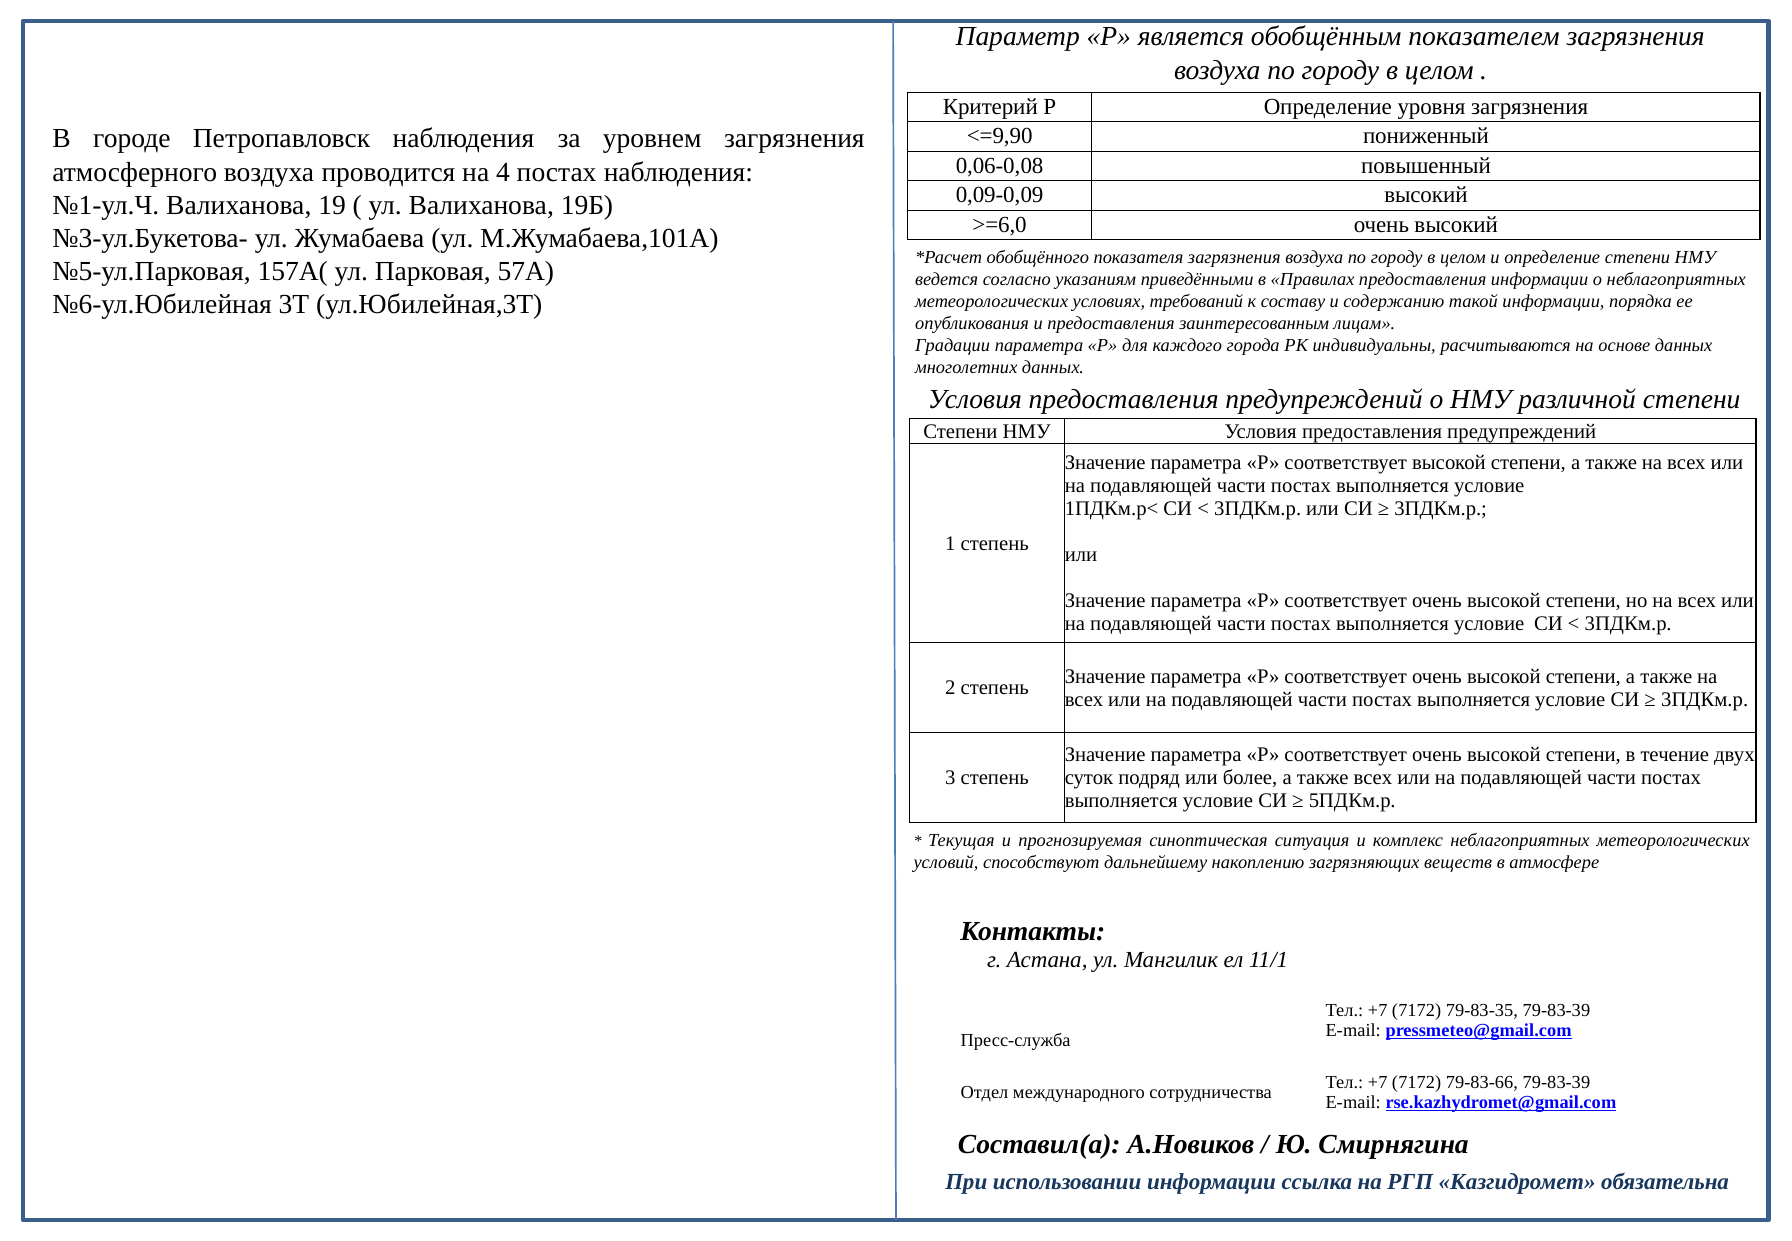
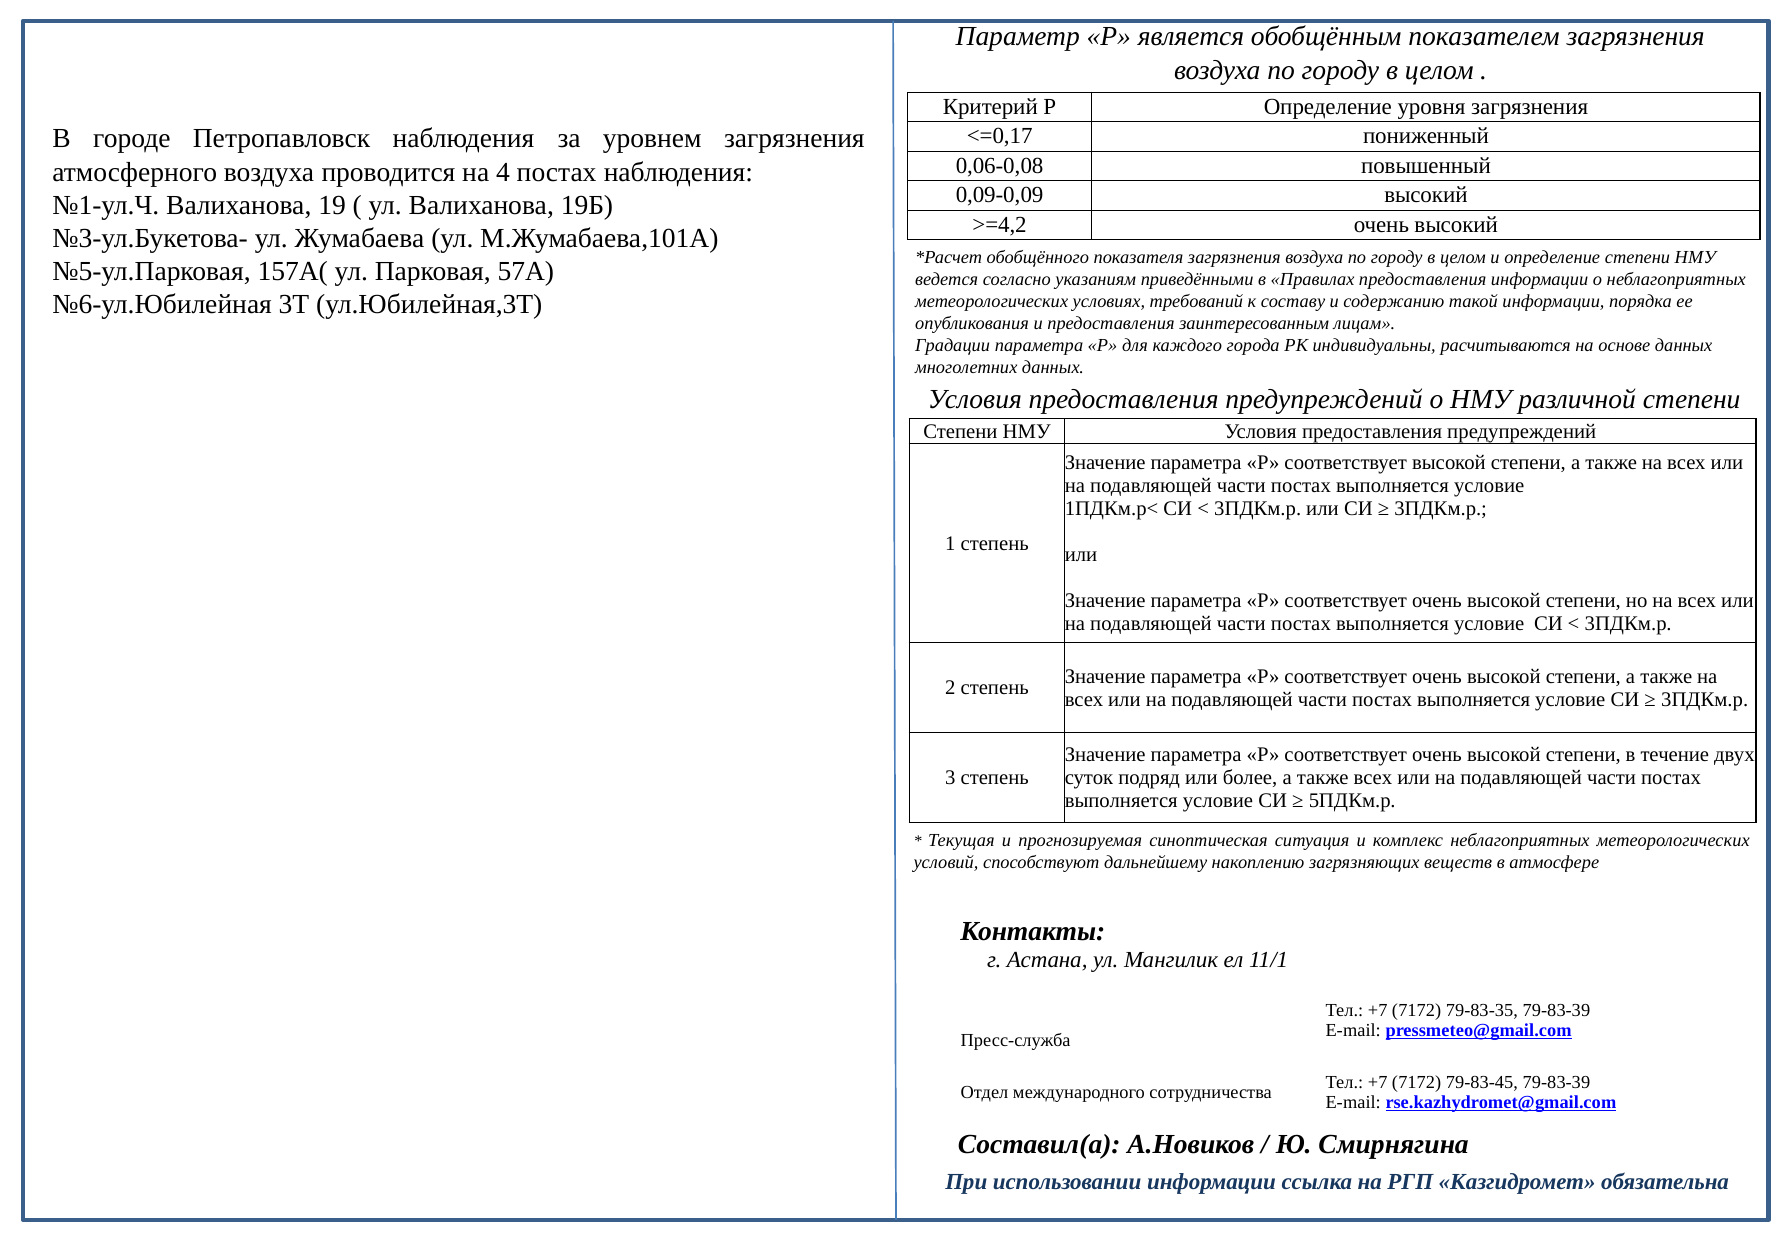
<=9,90: <=9,90 -> <=0,17 (1000, 136)
>=6,0: >=6,0 -> >=4,2 (1000, 225)
79-83-66: 79-83-66 -> 79-83-45 (1482, 1082)
